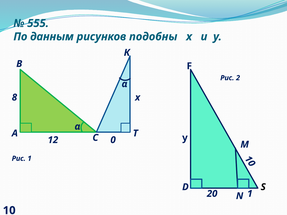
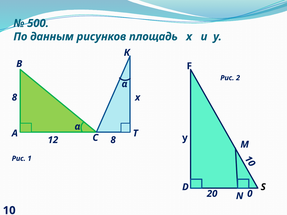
555: 555 -> 500 (38, 23)
подобны: подобны -> площадь (153, 37)
12 0: 0 -> 8 (113, 140)
20 1: 1 -> 0 (250, 194)
